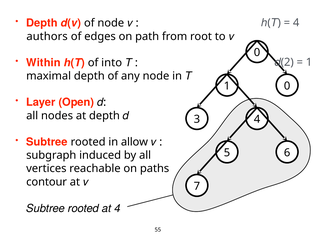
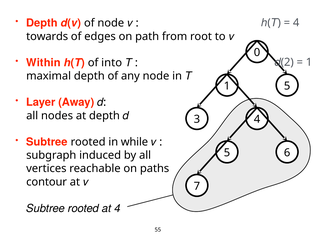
authors: authors -> towards (47, 36)
0: 0 -> 5 (287, 86)
Open: Open -> Away (76, 102)
allow: allow -> while (134, 142)
